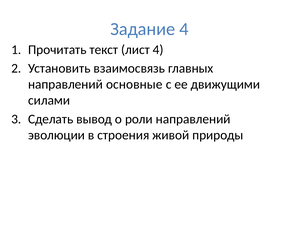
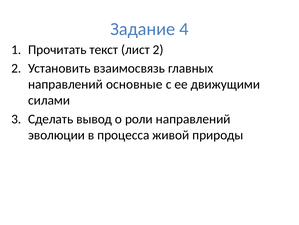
лист 4: 4 -> 2 (158, 50)
строения: строения -> процесса (123, 135)
